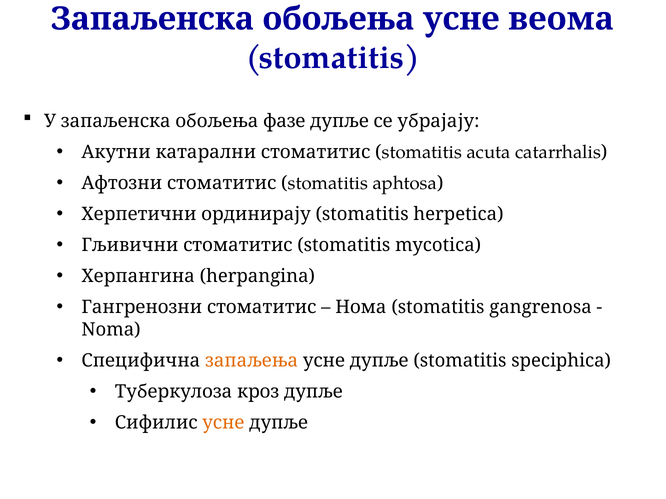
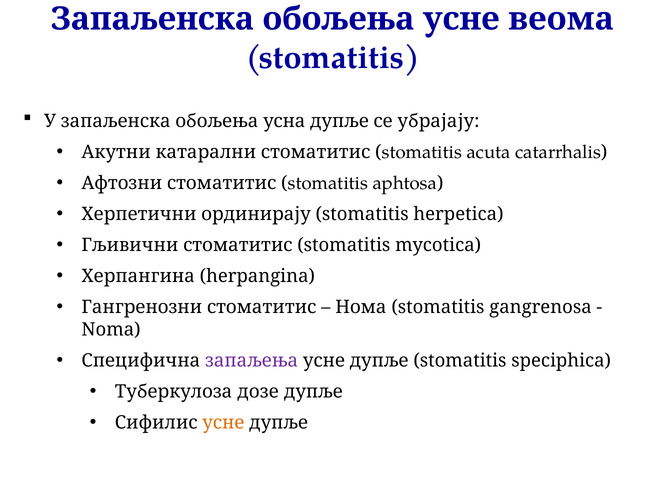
фазе: фазе -> усна (284, 121)
запаљења colour: orange -> purple (252, 361)
кроз: кроз -> дозе (258, 392)
